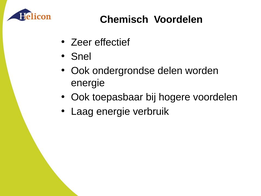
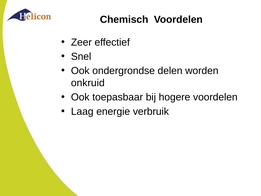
energie: energie -> onkruid (88, 83)
